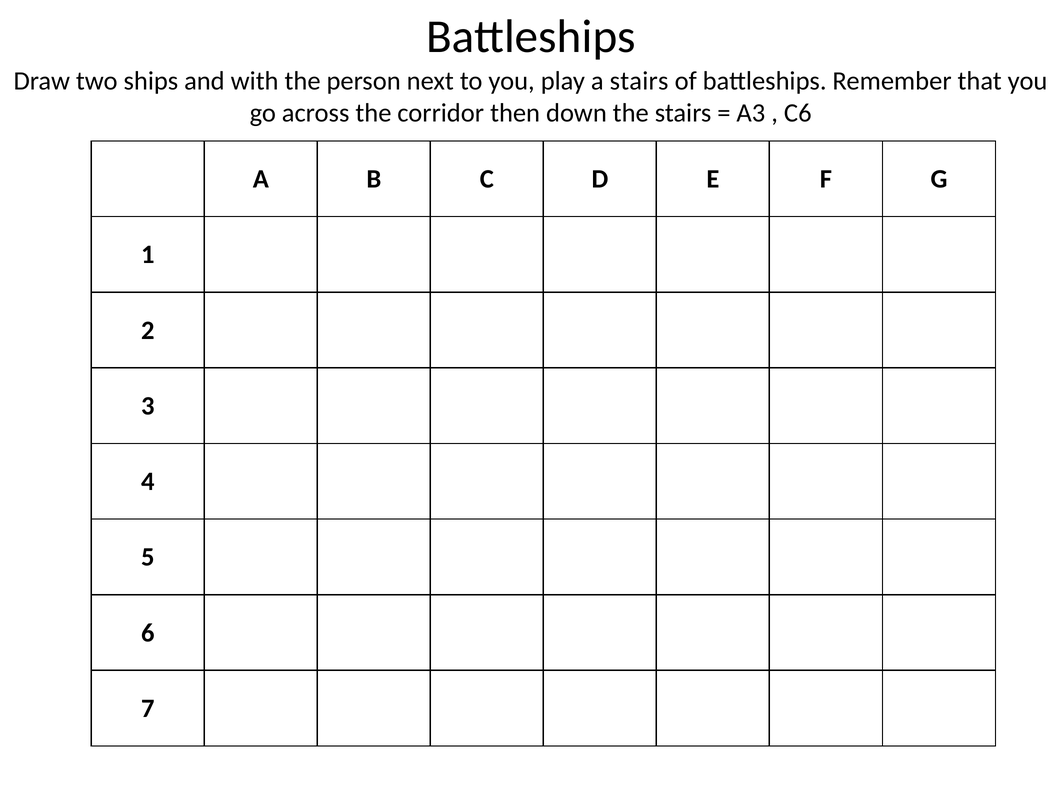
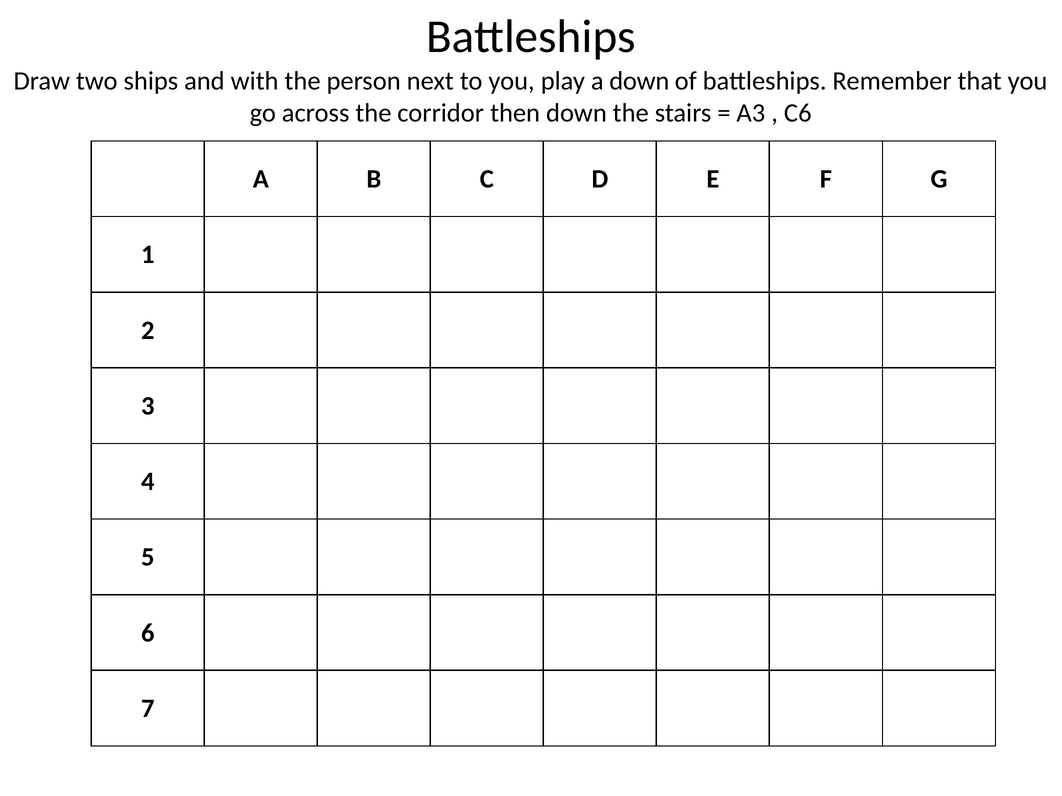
a stairs: stairs -> down (639, 81)
